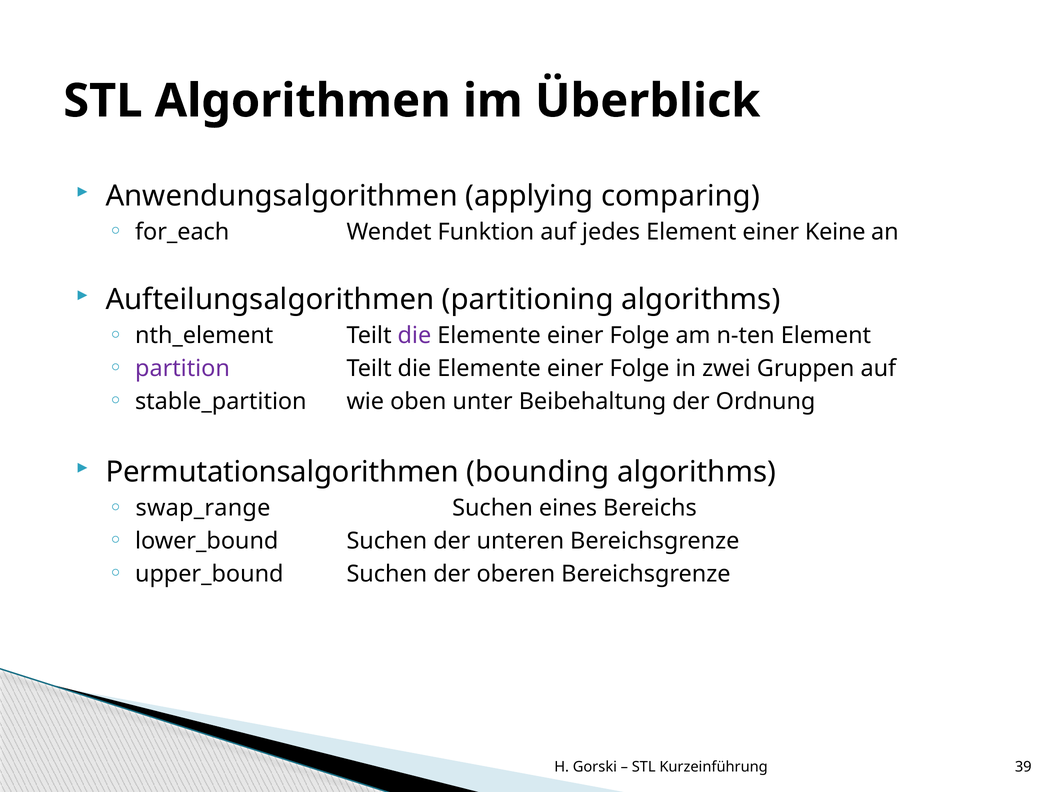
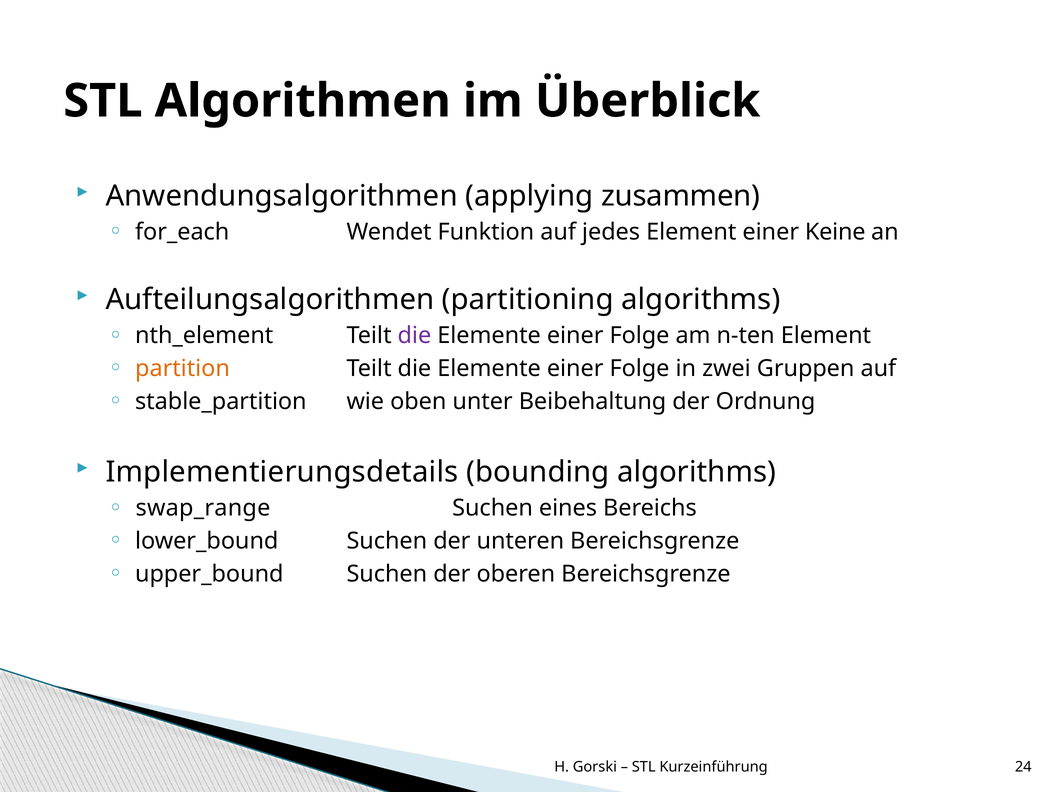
comparing: comparing -> zusammen (681, 196)
partition colour: purple -> orange (183, 369)
Permutationsalgorithmen: Permutationsalgorithmen -> Implementierungsdetails (282, 473)
39: 39 -> 24 (1023, 768)
